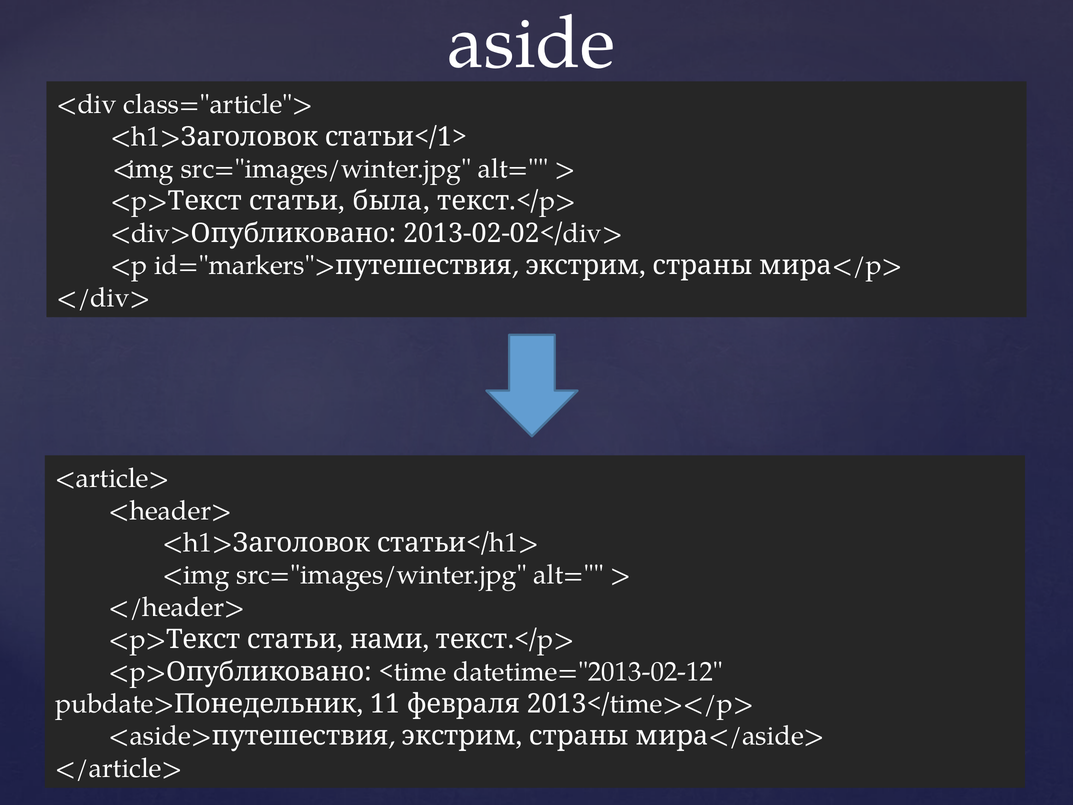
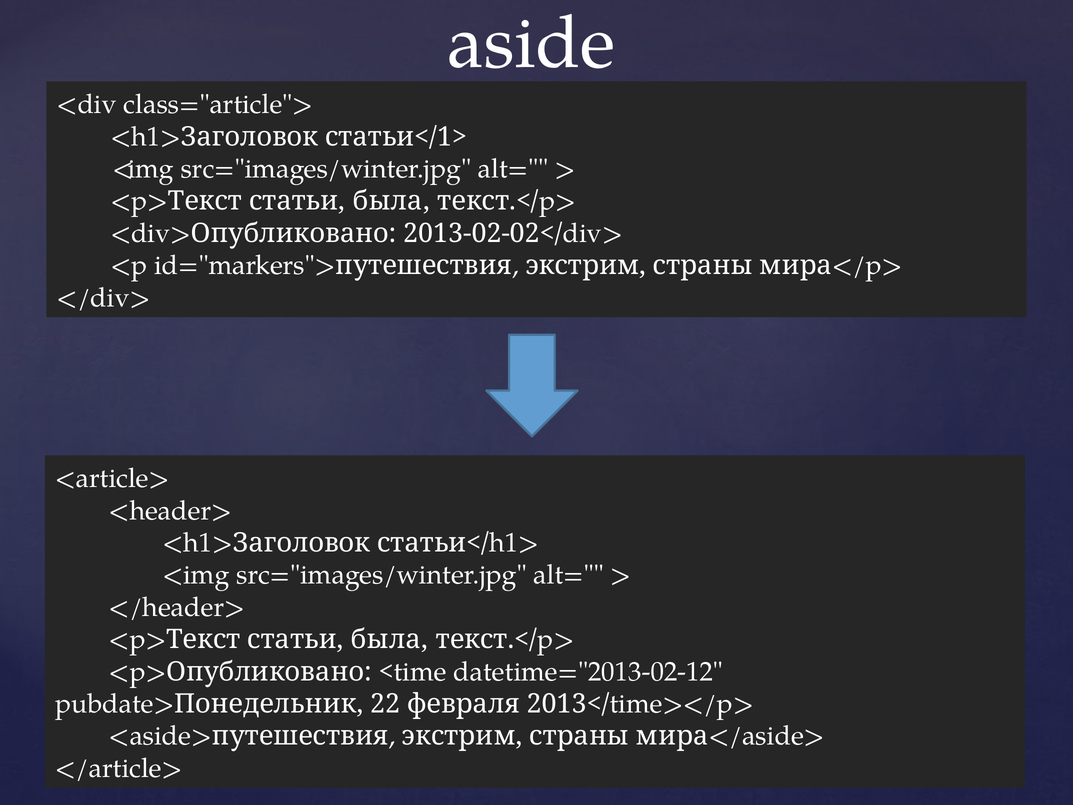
нами: нами -> была (390, 639)
11: 11 -> 22 (385, 704)
